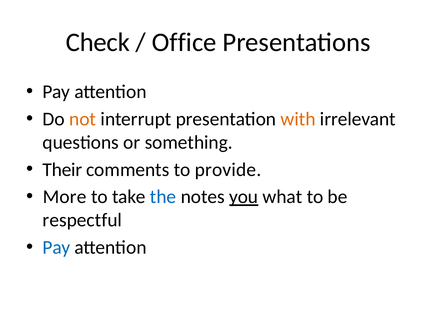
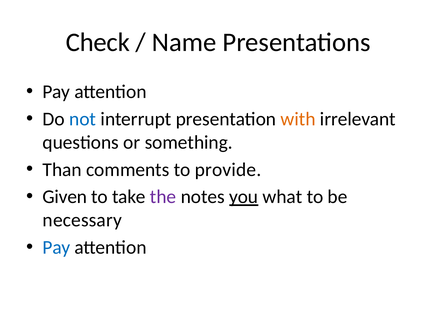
Office: Office -> Name (184, 42)
not colour: orange -> blue (83, 119)
Their: Their -> Than (62, 169)
More: More -> Given (65, 197)
the colour: blue -> purple (163, 197)
respectful: respectful -> necessary (82, 220)
